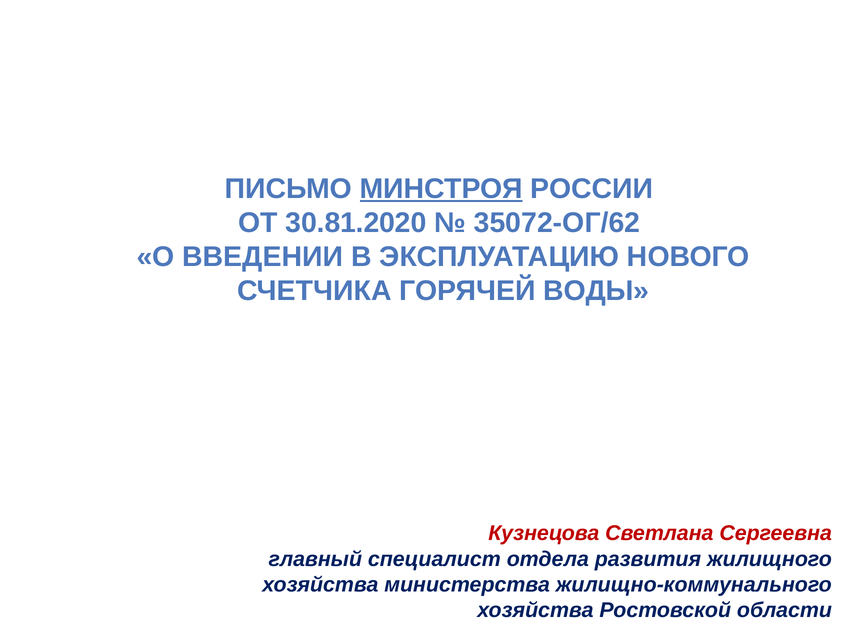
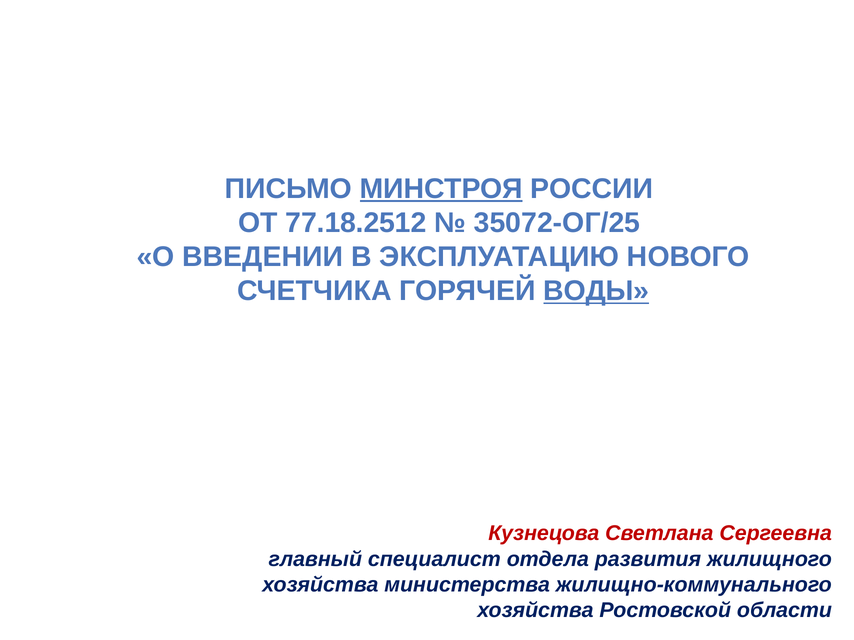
30.81.2020: 30.81.2020 -> 77.18.2512 (356, 223)
35072-ОГ/62: 35072-ОГ/62 -> 35072-ОГ/25 (557, 223)
ВОДЫ underline: none -> present (596, 291)
